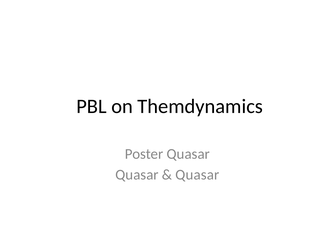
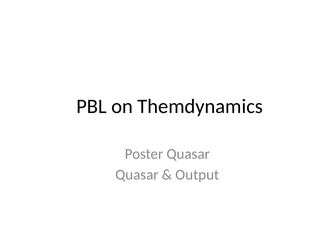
Quasar: Quasar -> Output (197, 175)
